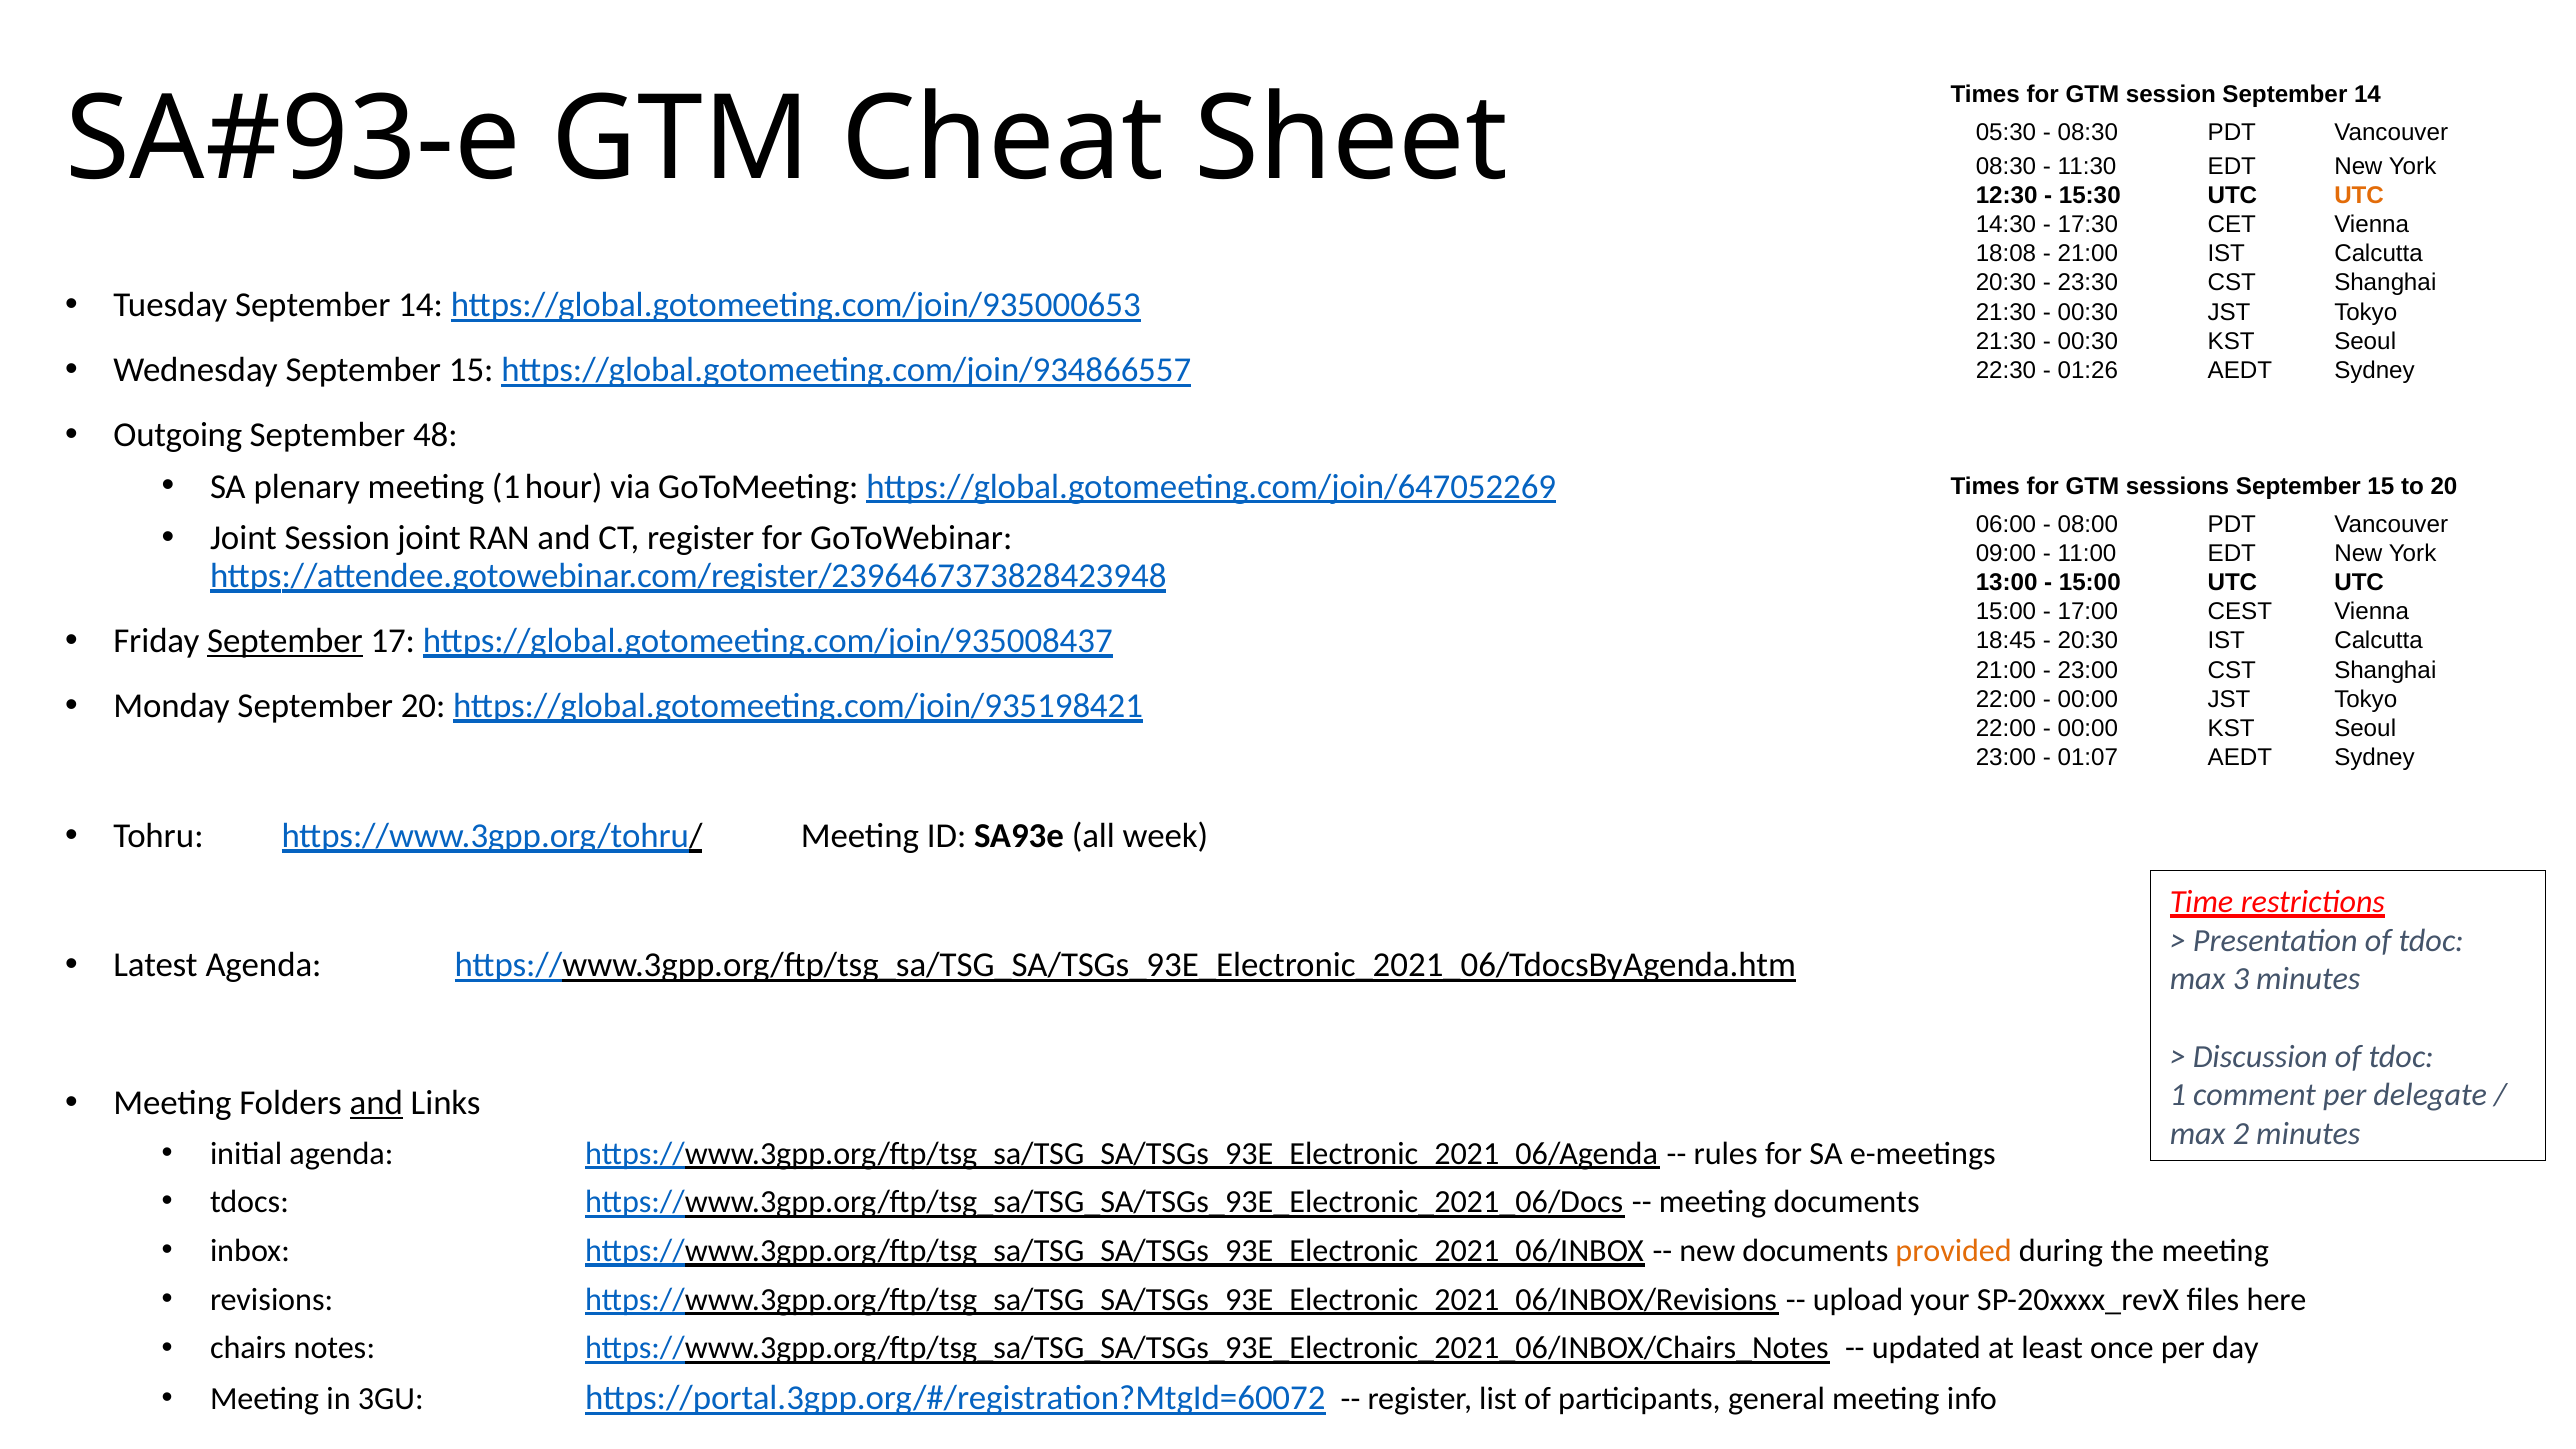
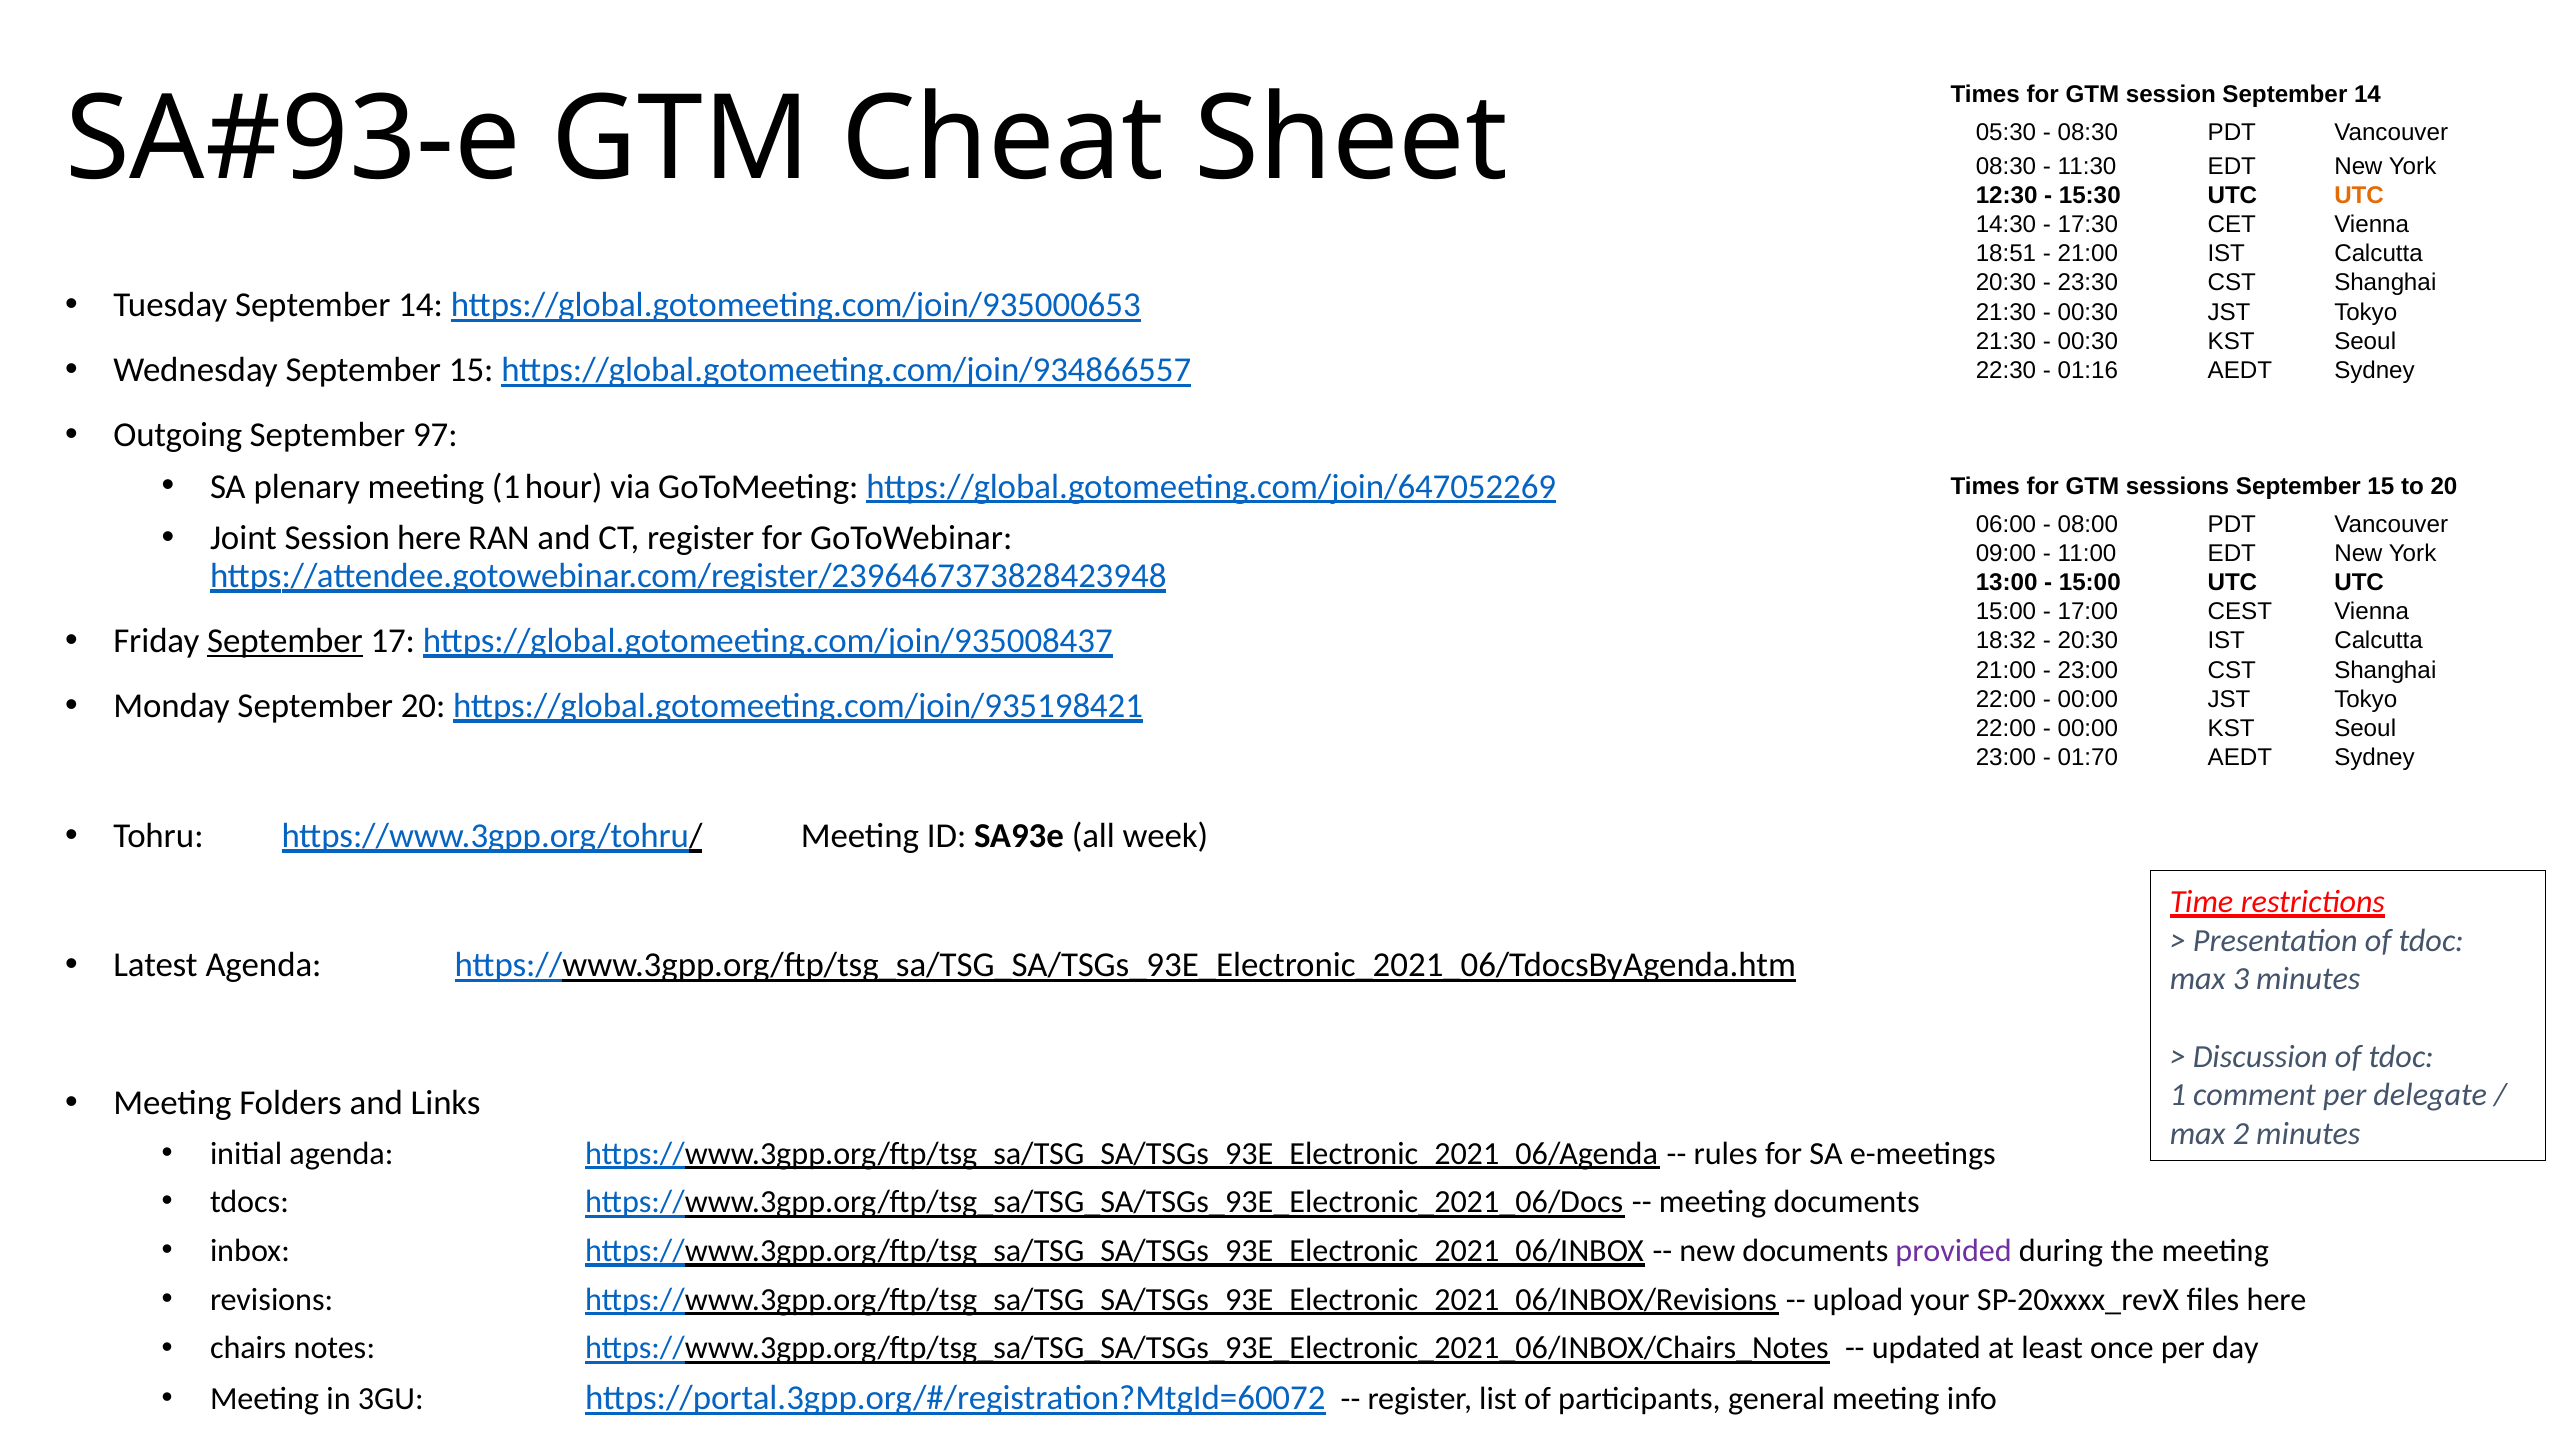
18:08: 18:08 -> 18:51 (2006, 254)
01:26: 01:26 -> 01:16 (2088, 370)
48: 48 -> 97 (435, 435)
Session joint: joint -> here (429, 538)
18:45: 18:45 -> 18:32 (2006, 641)
01:07: 01:07 -> 01:70 (2088, 758)
and underline: present -> none (376, 1103)
provided colour: orange -> purple (1954, 1251)
